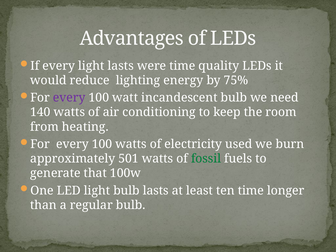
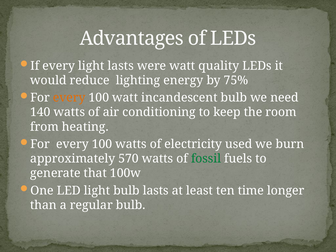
were time: time -> watt (182, 66)
every colour: purple -> orange (69, 98)
501: 501 -> 570 (129, 159)
